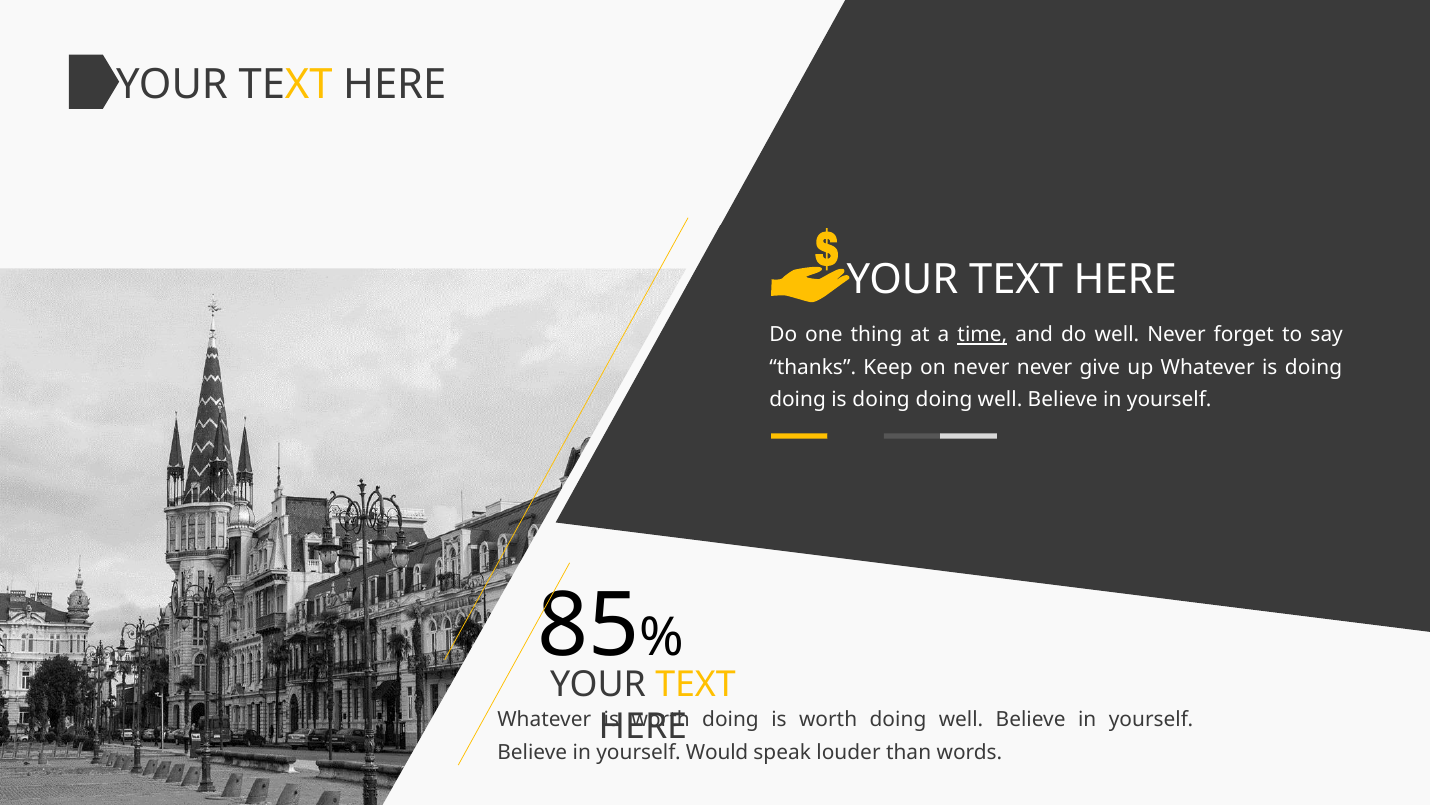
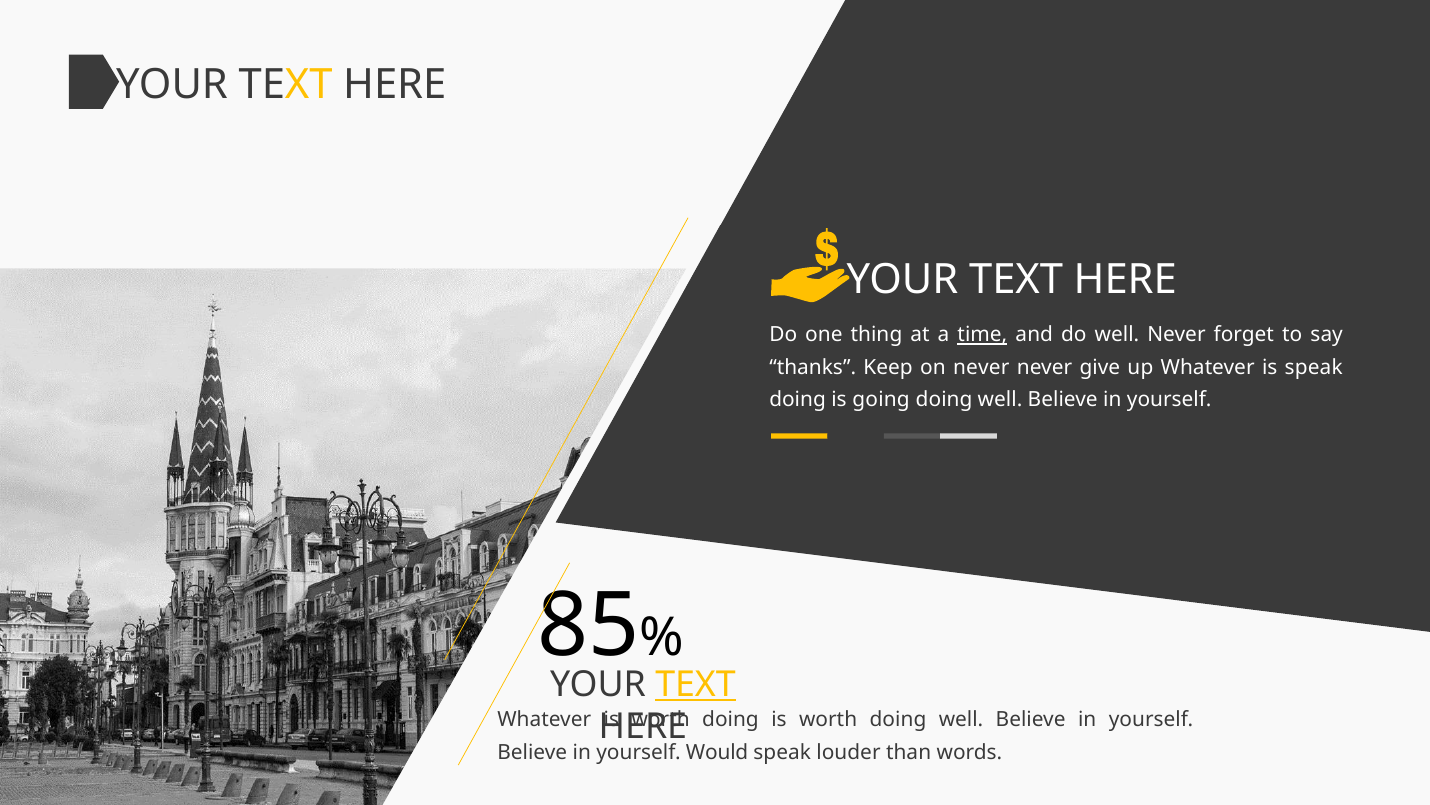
Whatever is doing: doing -> speak (1314, 367)
doing is doing: doing -> going (881, 400)
TEXT underline: none -> present (696, 684)
